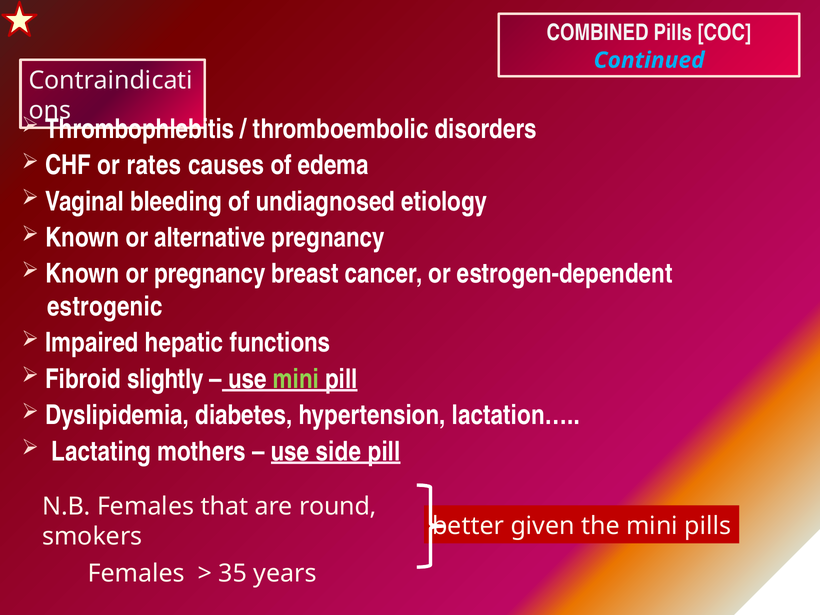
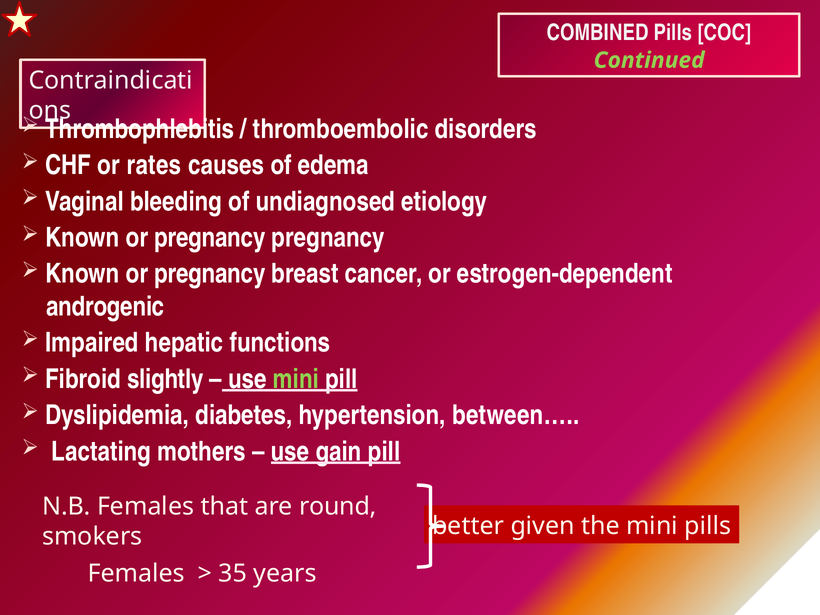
Continued colour: light blue -> light green (649, 60)
alternative: alternative -> pregnancy (210, 238)
estrogenic: estrogenic -> androgenic (105, 307)
lactation…: lactation… -> between… (516, 415)
side: side -> gain (339, 452)
